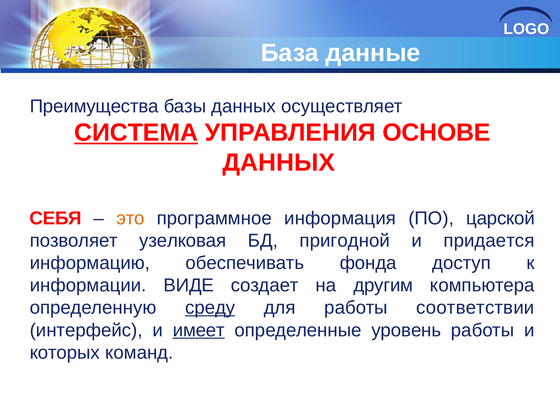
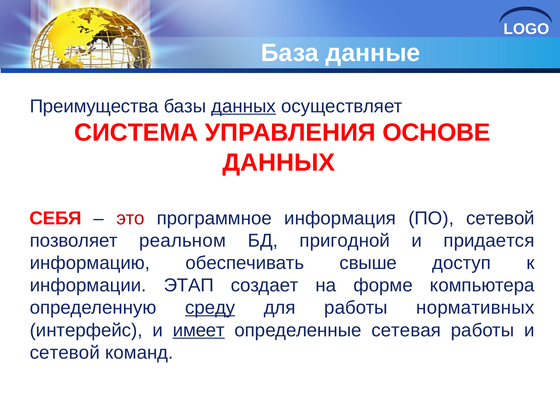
данных underline: none -> present (244, 106)
СИСТЕМА underline: present -> none (136, 133)
это colour: orange -> red (130, 218)
ПО царской: царской -> сетевой (500, 218)
узелковая: узелковая -> реальном (183, 241)
фонда: фонда -> свыше (368, 263)
ВИДЕ: ВИДЕ -> ЭТАП (189, 285)
другим: другим -> форме (383, 285)
соответствии: соответствии -> нормативных (475, 308)
уровень: уровень -> сетевая (406, 330)
которых: которых -> сетевой (65, 353)
